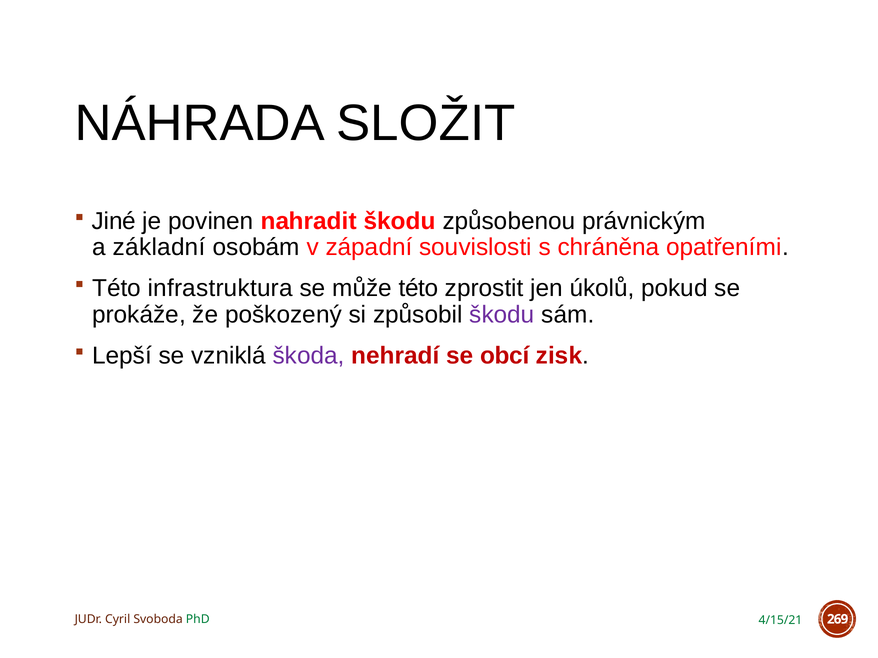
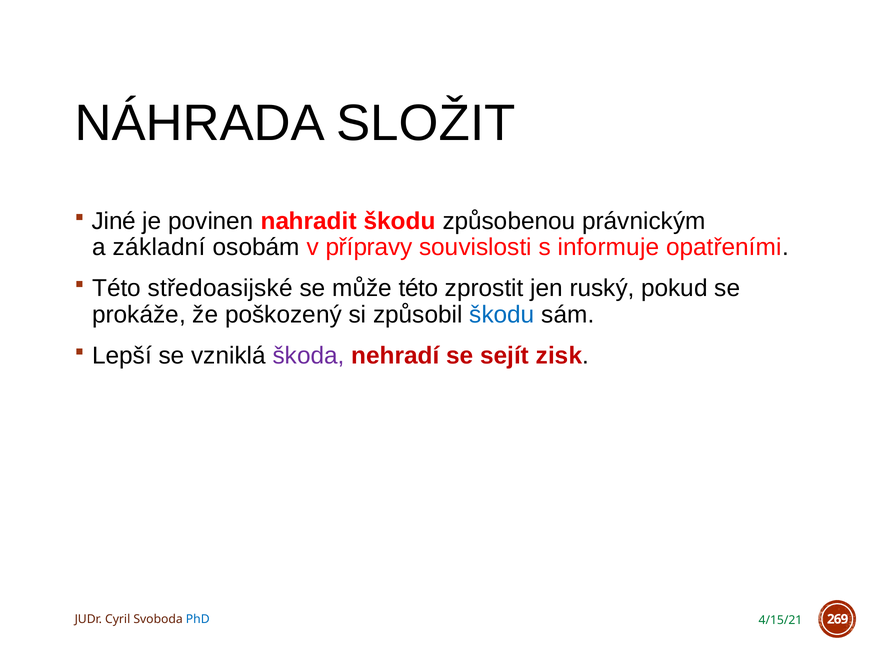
západní: západní -> přípravy (369, 247)
chráněna: chráněna -> informuje (608, 247)
infrastruktura: infrastruktura -> středoasijské (220, 288)
úkolů: úkolů -> ruský (602, 288)
škodu colour: purple -> blue (502, 315)
obcí: obcí -> sejít (505, 356)
PhD colour: green -> blue (198, 620)
